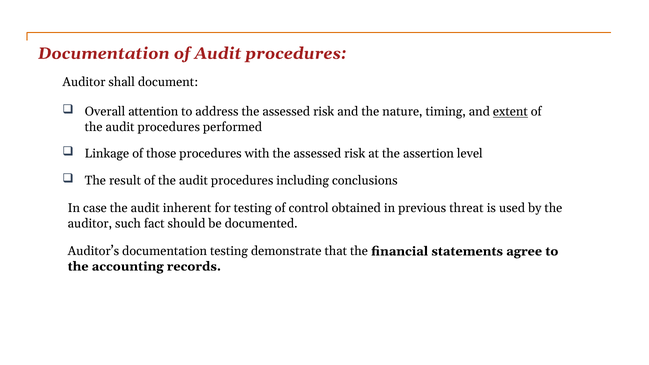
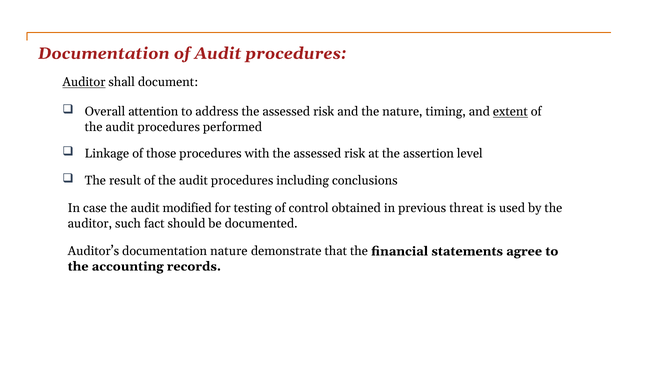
Auditor underline: none -> present (84, 82)
inherent: inherent -> modified (187, 208)
documentation testing: testing -> nature (229, 251)
